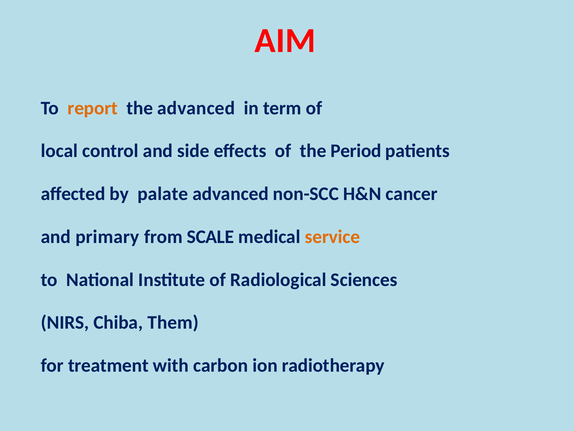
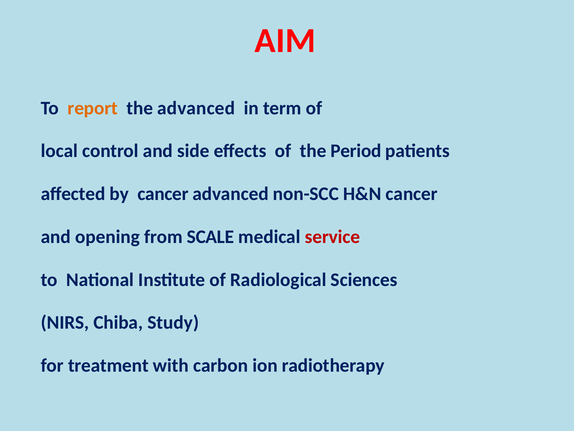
by palate: palate -> cancer (163, 194)
primary: primary -> opening (107, 237)
service colour: orange -> red (333, 237)
Them: Them -> Study (173, 322)
